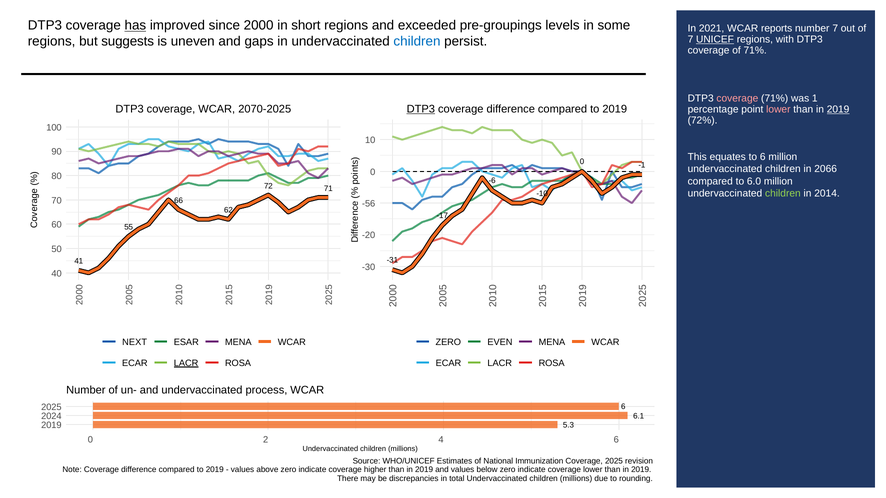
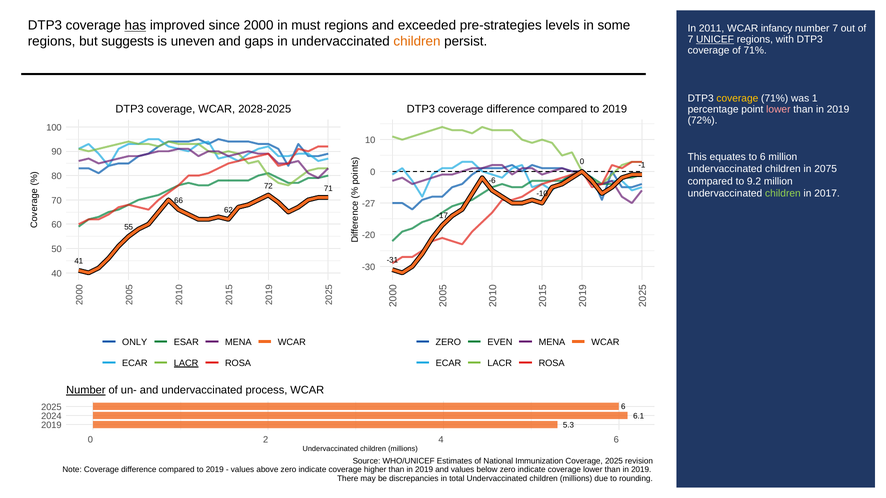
short: short -> must (306, 26)
pre-groupings: pre-groupings -> pre-strategies (501, 26)
2021: 2021 -> 2011 (712, 29)
reports: reports -> infancy (777, 29)
children colour: blue -> orange (417, 42)
coverage colour: pink -> yellow (737, 99)
2070-2025: 2070-2025 -> 2028-2025 (265, 109)
DTP3 underline: present -> none (421, 109)
2019 underline: present -> none (838, 110)
2066: 2066 -> 2075 (826, 169)
6.0: 6.0 -> 9.2 (754, 181)
2014: 2014 -> 2017 (827, 194)
-56: -56 -> -27 (369, 204)
NEXT: NEXT -> ONLY (135, 342)
Number underline: none -> present (86, 391)
